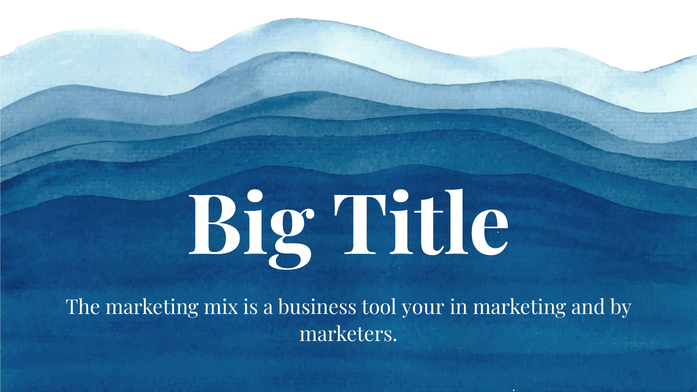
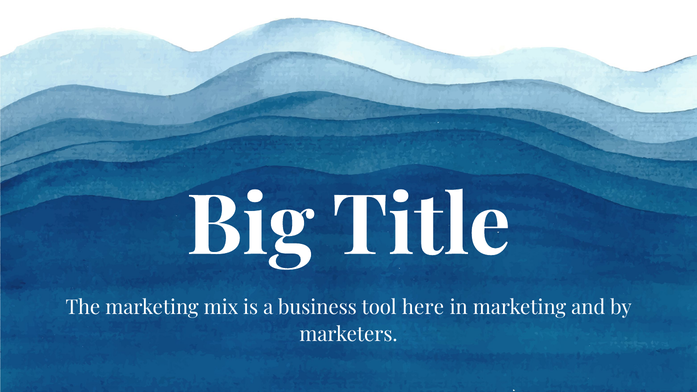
your: your -> here (423, 308)
